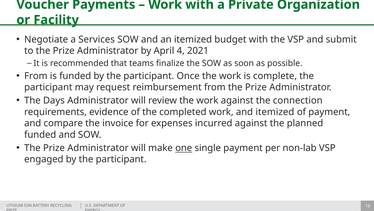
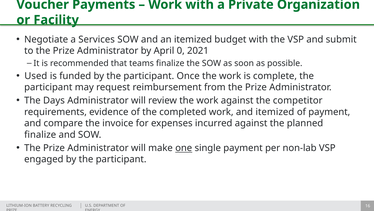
4: 4 -> 0 (181, 51)
From: From -> Used (36, 76)
connection: connection -> competitor (298, 100)
funded: funded -> finalize (40, 134)
